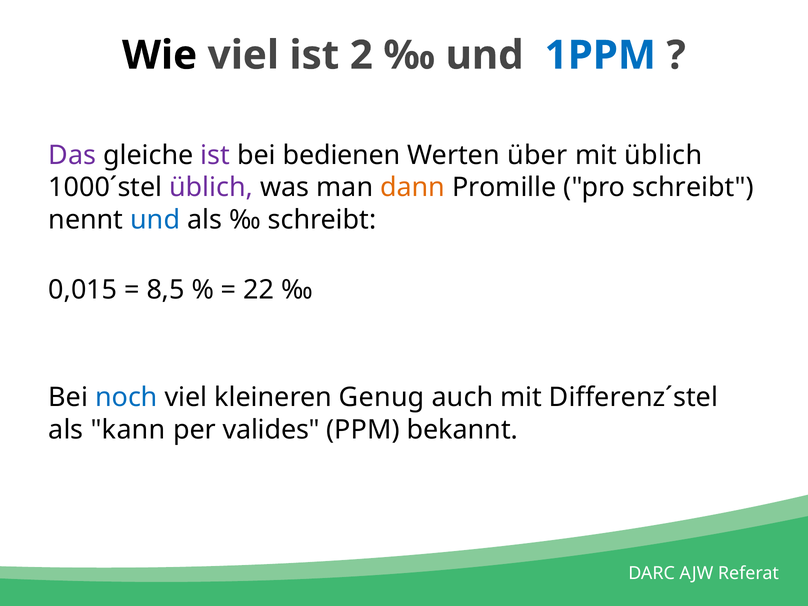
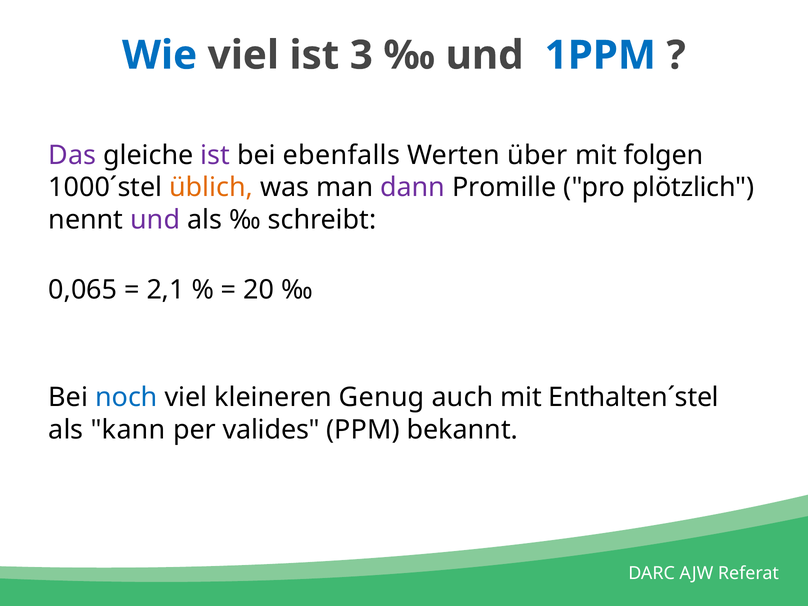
Wie colour: black -> blue (160, 55)
2: 2 -> 3 (361, 55)
bedienen: bedienen -> ebenfalls (341, 155)
mit üblich: üblich -> folgen (664, 155)
üblich colour: purple -> orange (211, 188)
dann colour: orange -> purple (413, 188)
pro schreibt: schreibt -> plötzlich (693, 188)
und colour: blue -> purple (155, 220)
0,015: 0,015 -> 0,065 (83, 290)
8,5: 8,5 -> 2,1 (166, 290)
22: 22 -> 20 (259, 290)
Differenz´stel: Differenz´stel -> Enthalten´stel (634, 398)
